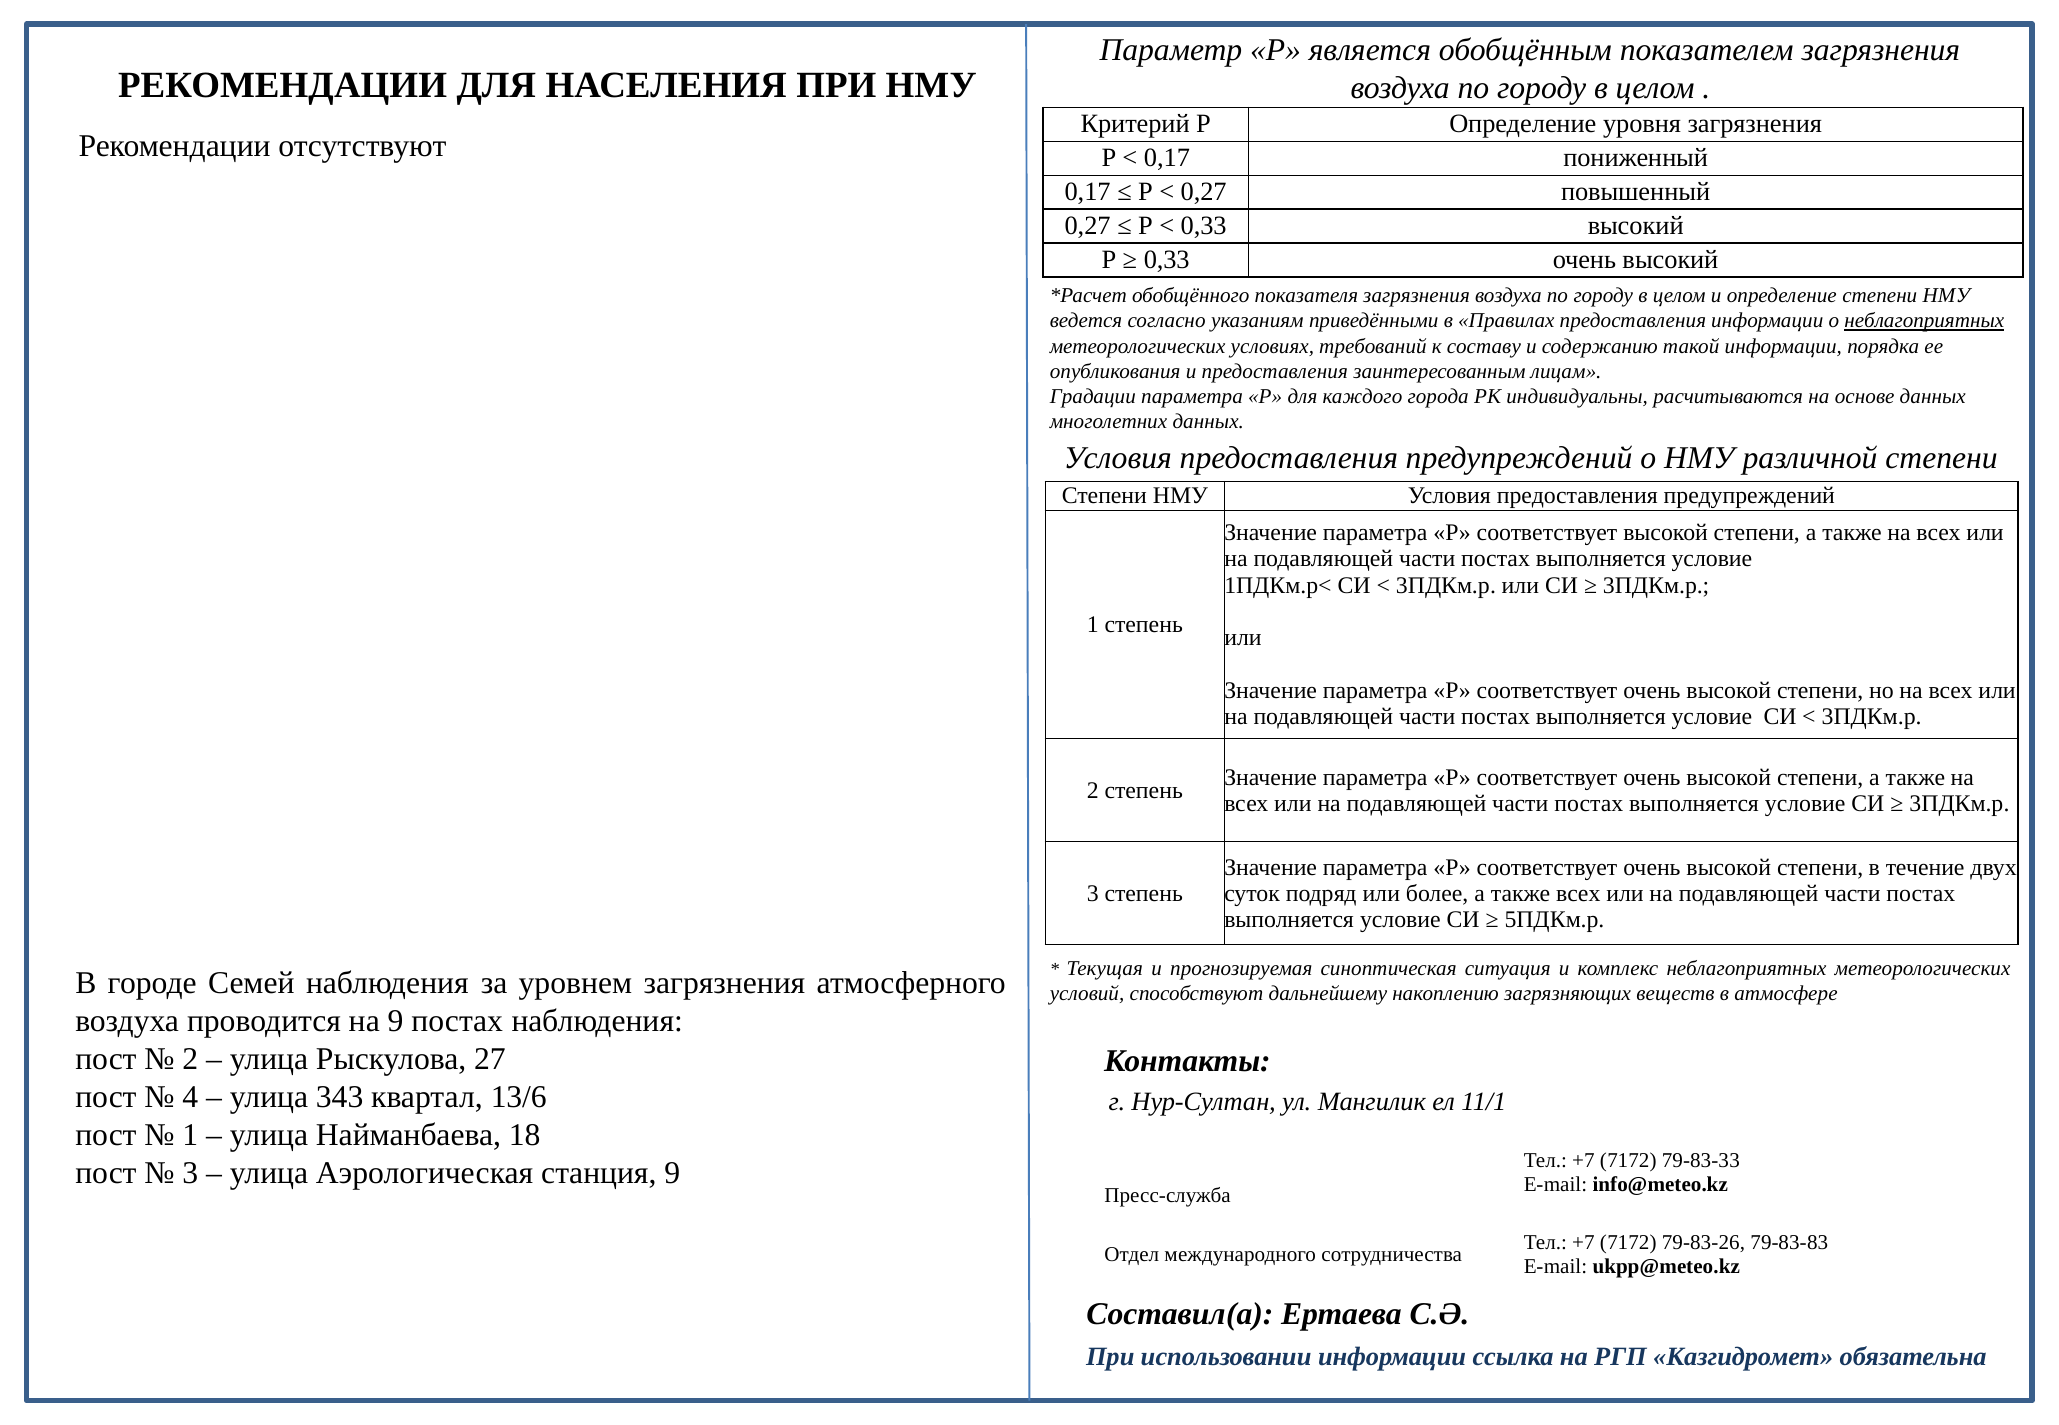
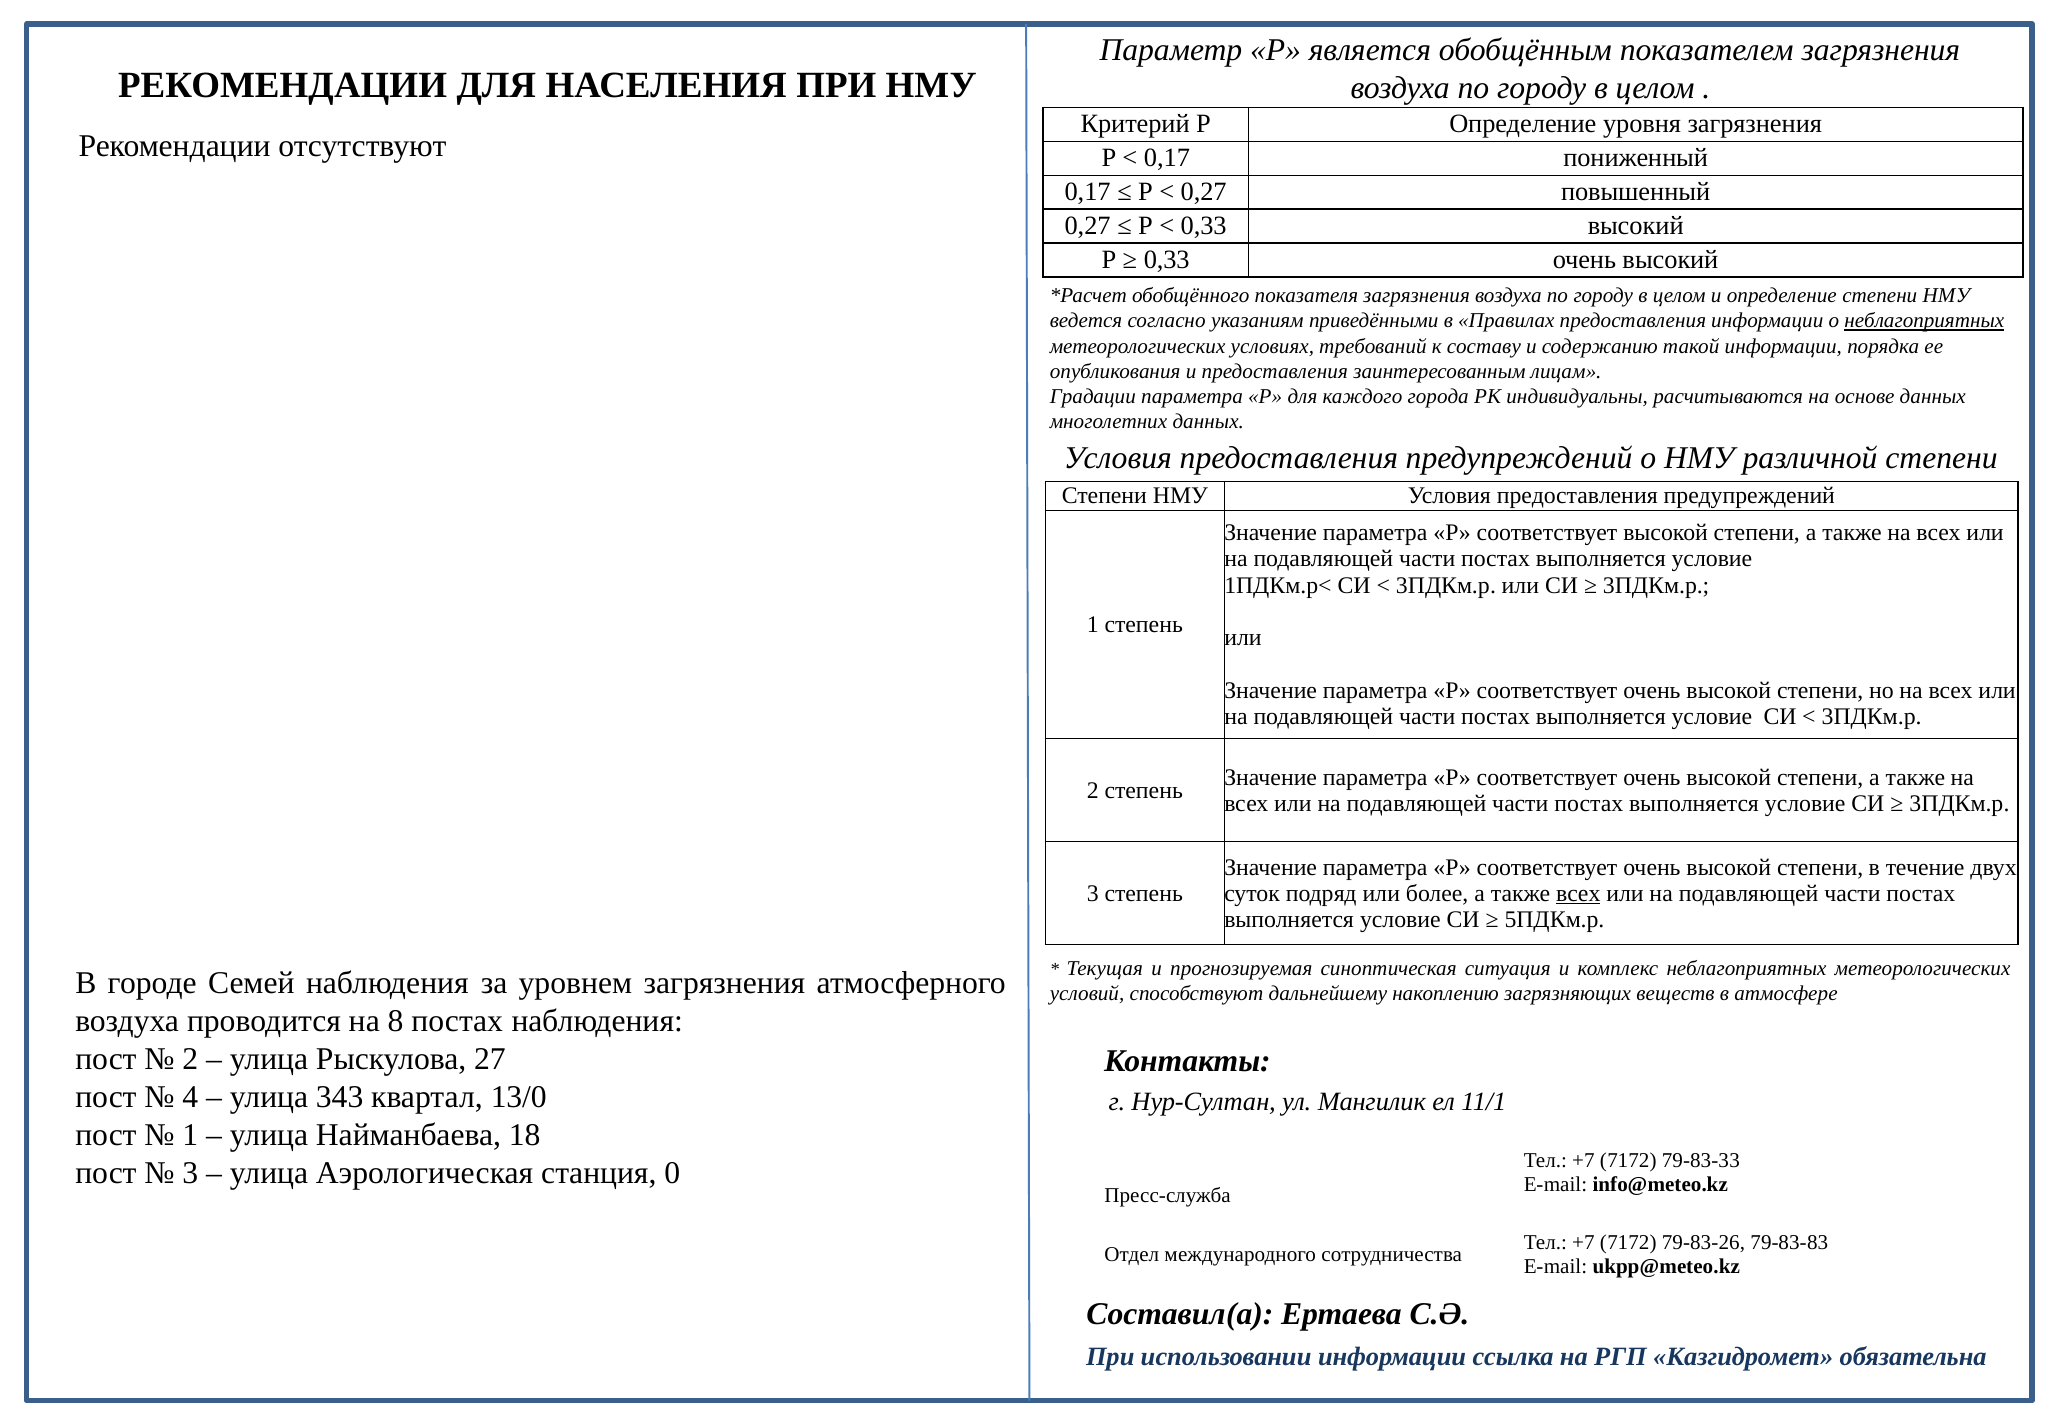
всех underline: none -> present (1578, 894)
на 9: 9 -> 8 (396, 1021)
13/6: 13/6 -> 13/0 (519, 1097)
станция 9: 9 -> 0 (672, 1173)
